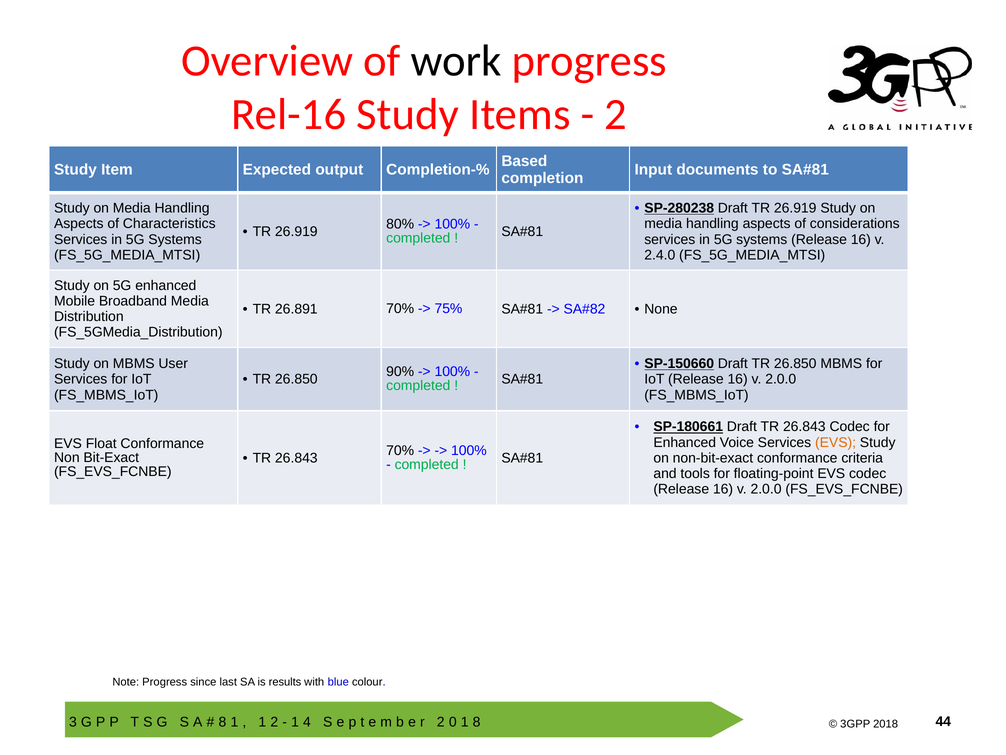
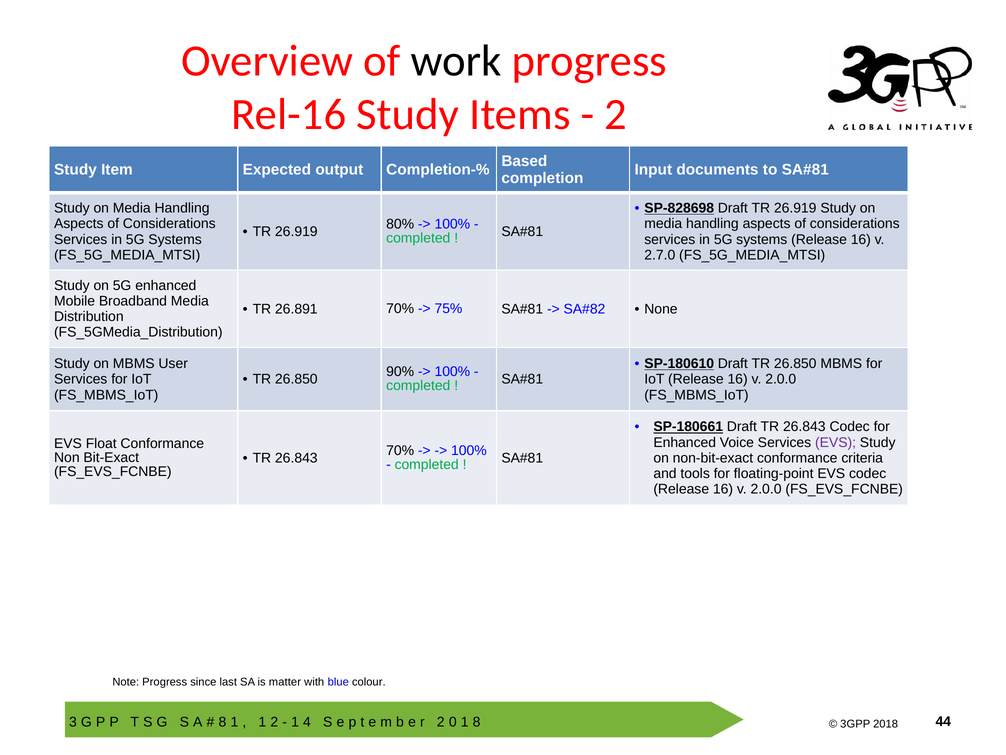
SP-280238: SP-280238 -> SP-828698 (679, 208)
Characteristics: Characteristics -> Considerations (169, 224)
2.4.0: 2.4.0 -> 2.7.0 (660, 255)
SP-150660: SP-150660 -> SP-180610 (679, 363)
EVS colour: orange -> purple (836, 442)
results: results -> matter (285, 682)
